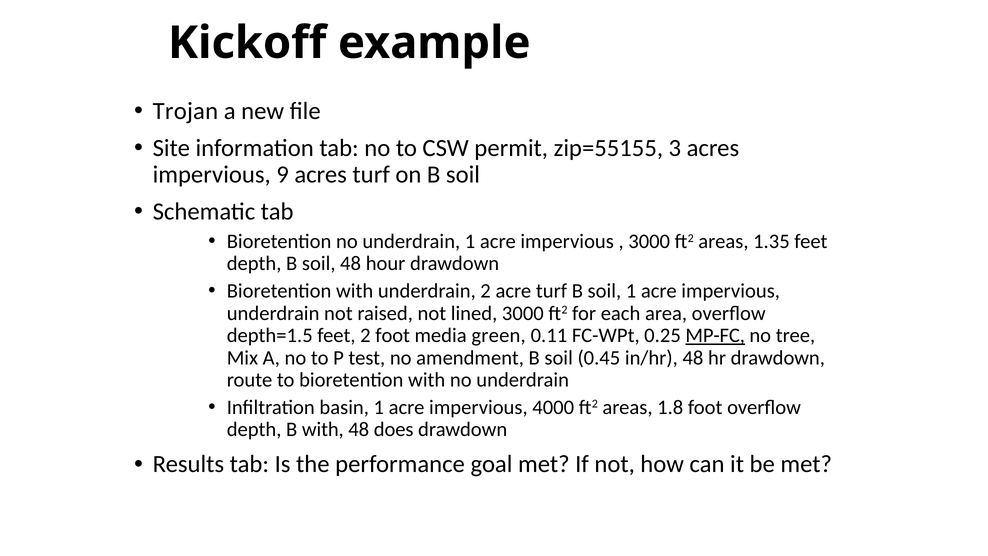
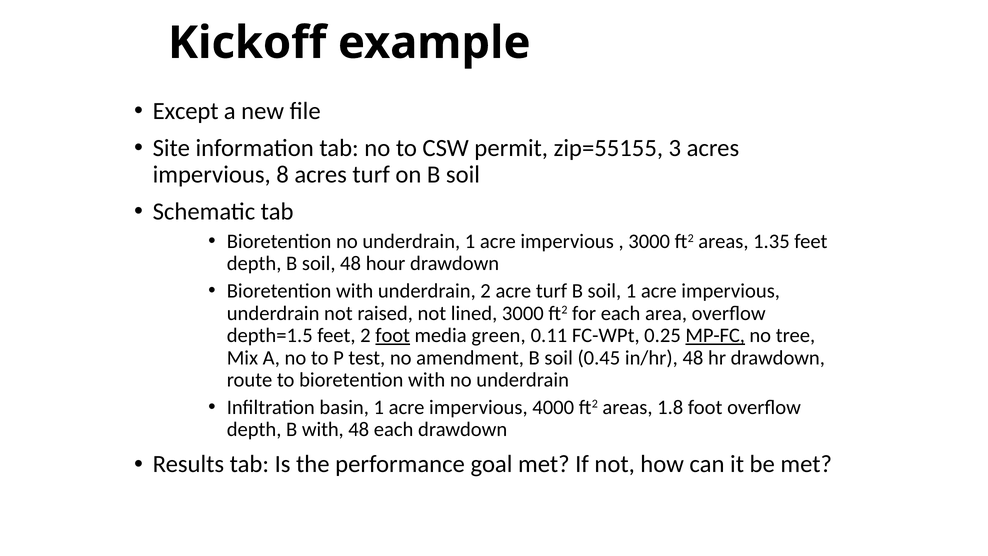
Trojan: Trojan -> Except (186, 111)
9: 9 -> 8 (283, 175)
foot underline: none -> present (393, 335)
48 does: does -> each (394, 429)
